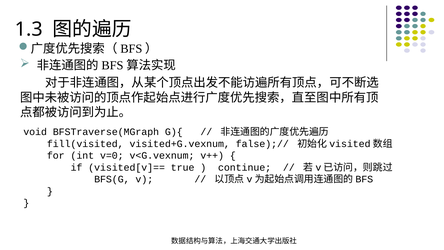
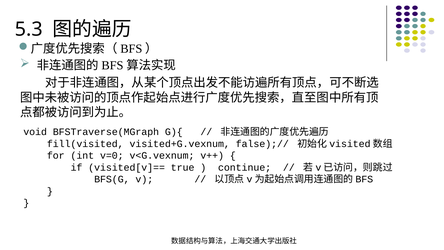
1.3: 1.3 -> 5.3 (29, 29)
